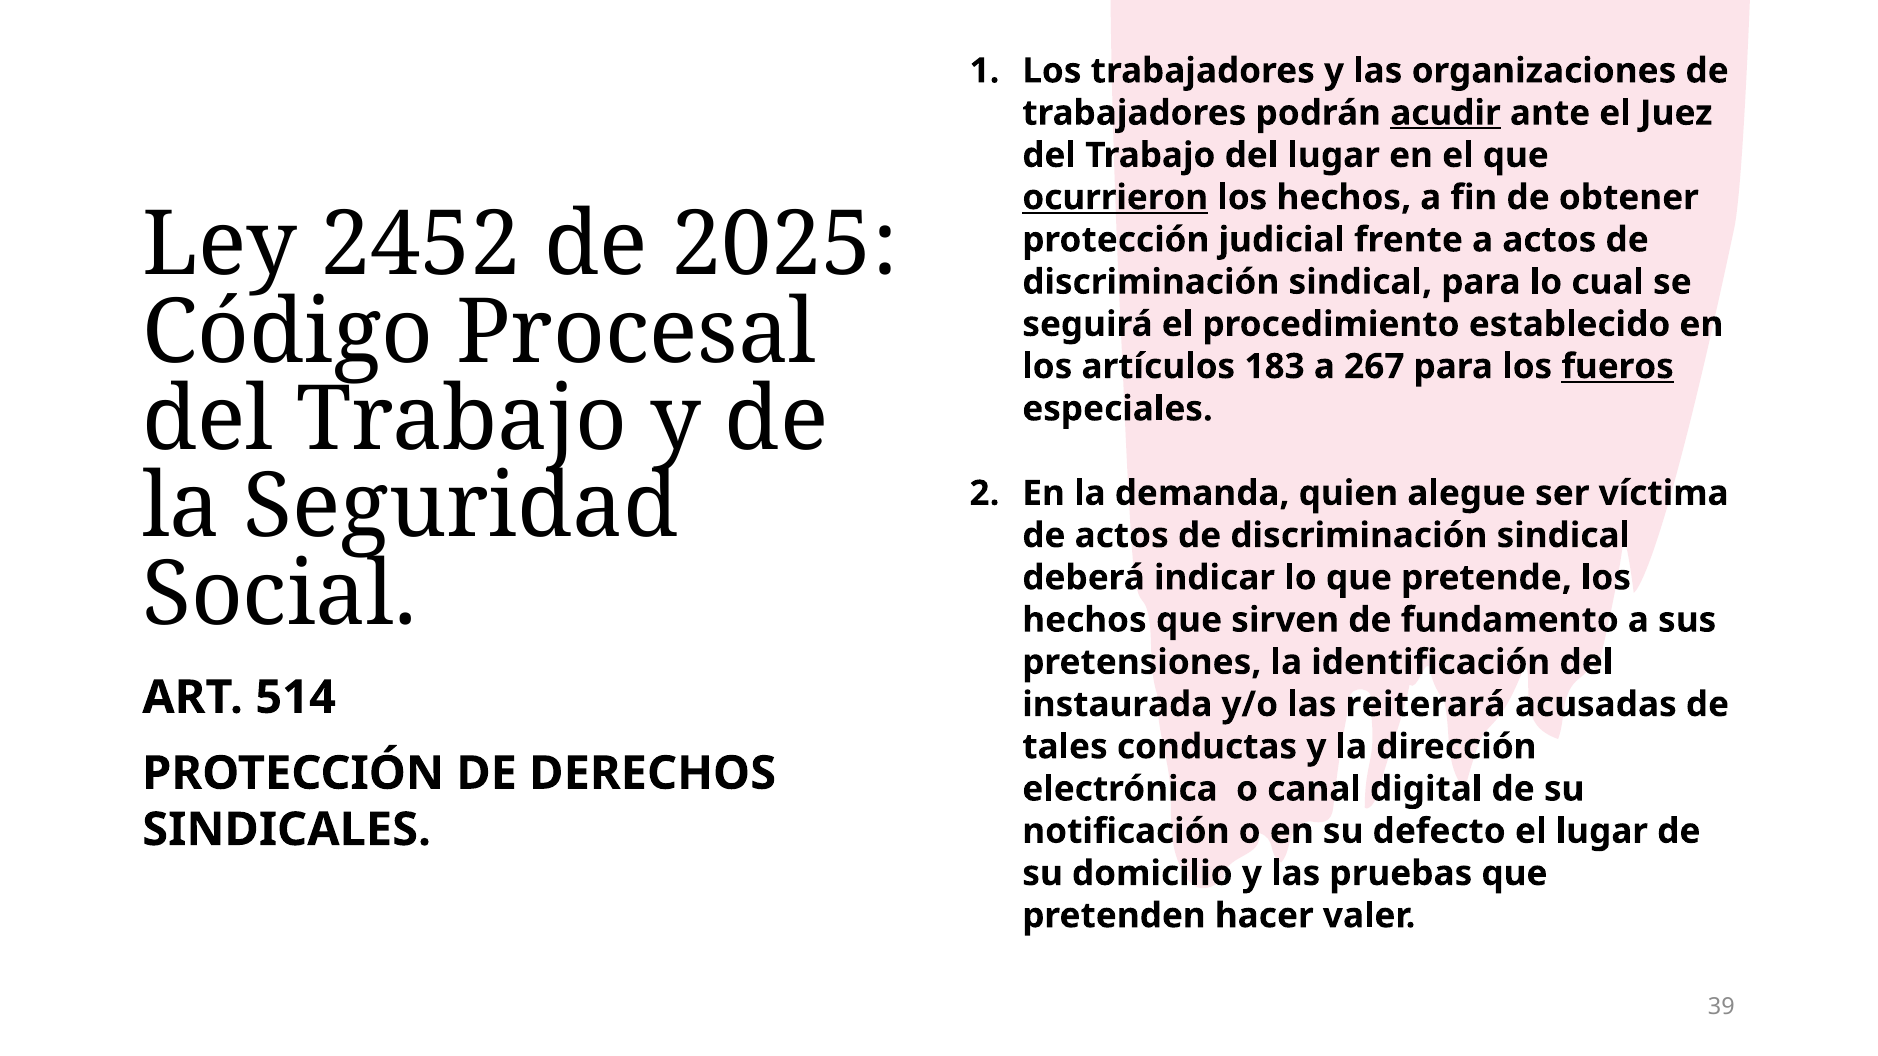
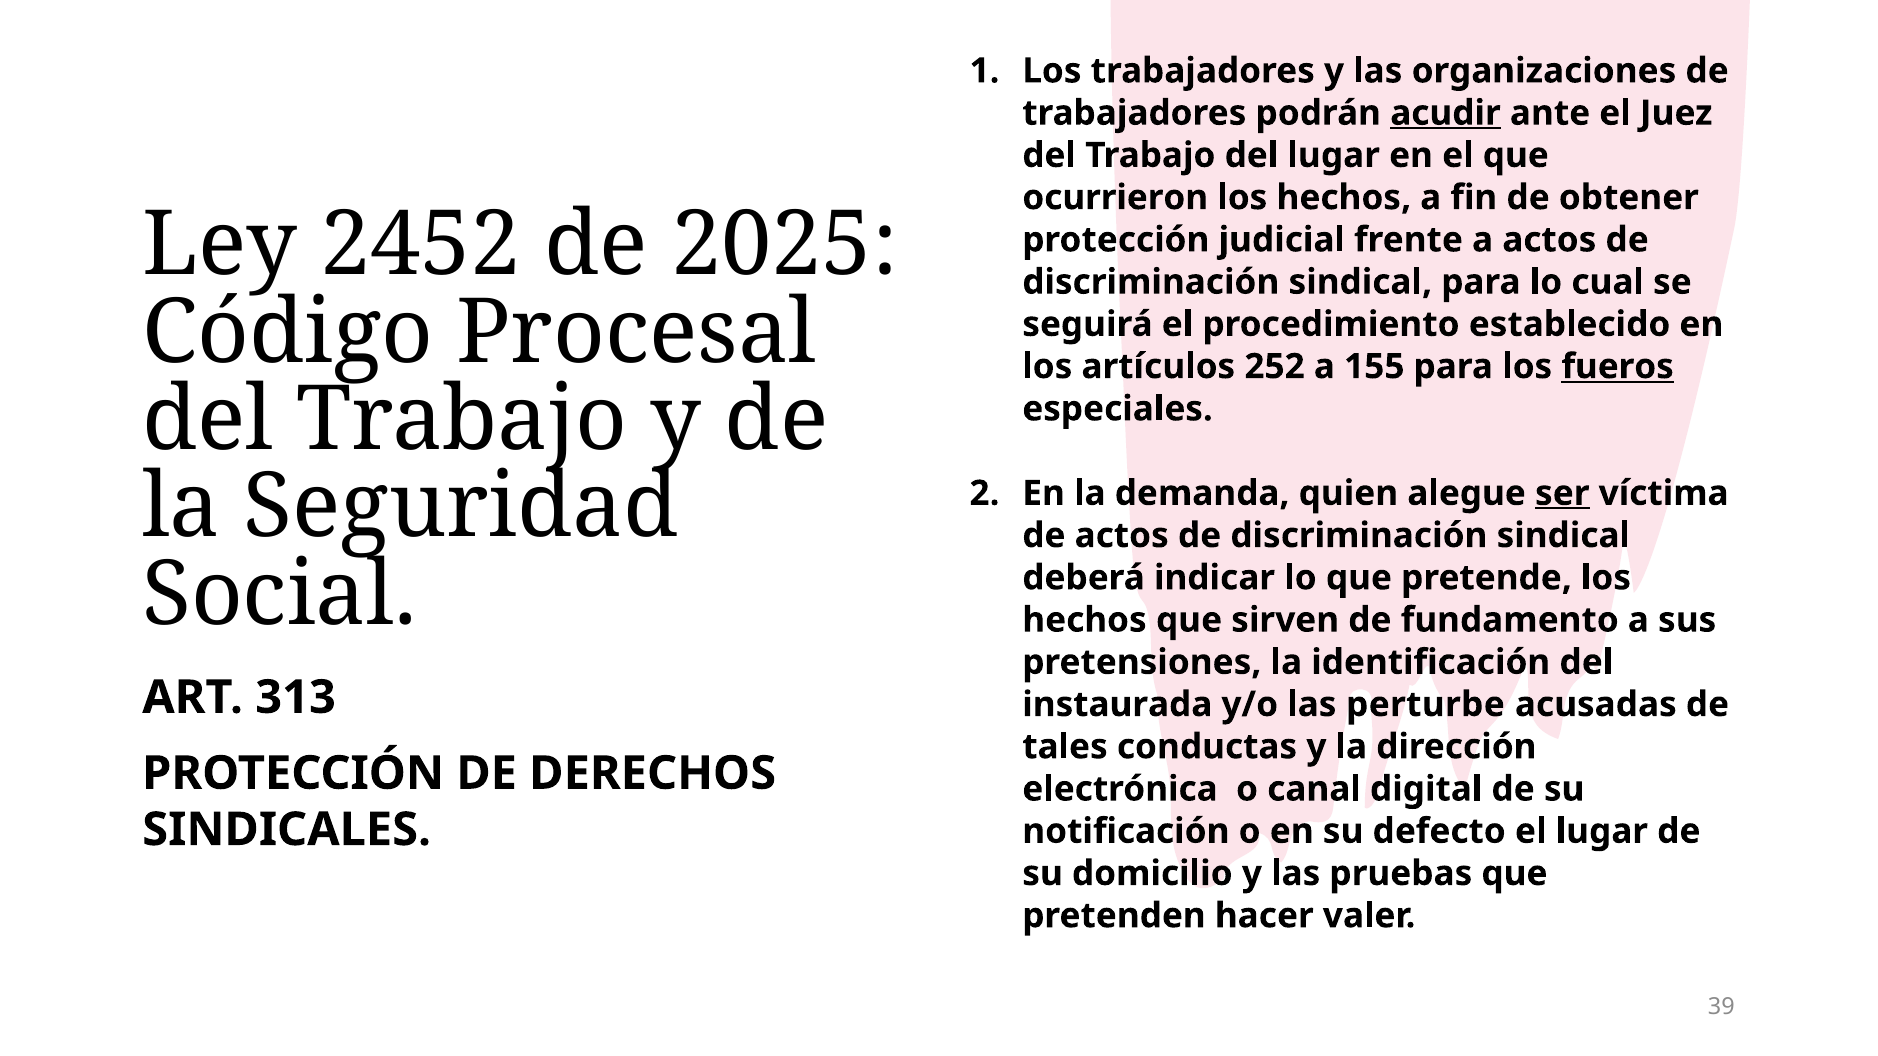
ocurrieron underline: present -> none (1115, 198)
183: 183 -> 252 (1275, 367)
267: 267 -> 155 (1374, 367)
ser underline: none -> present (1562, 493)
514: 514 -> 313 (296, 698)
reiterará: reiterará -> perturbe (1425, 705)
